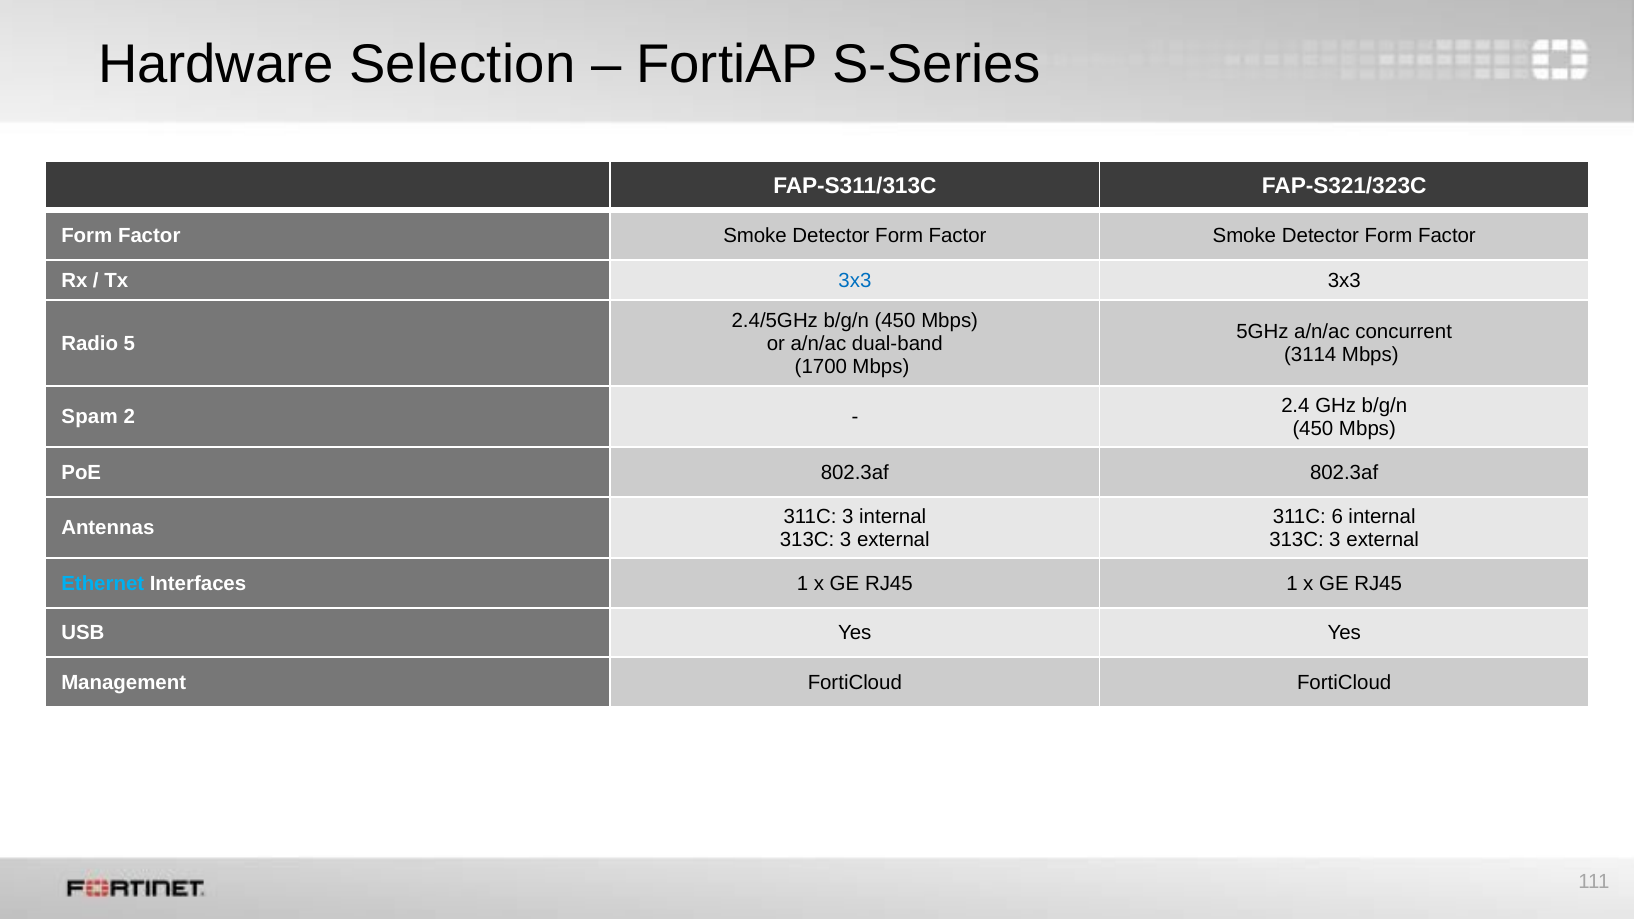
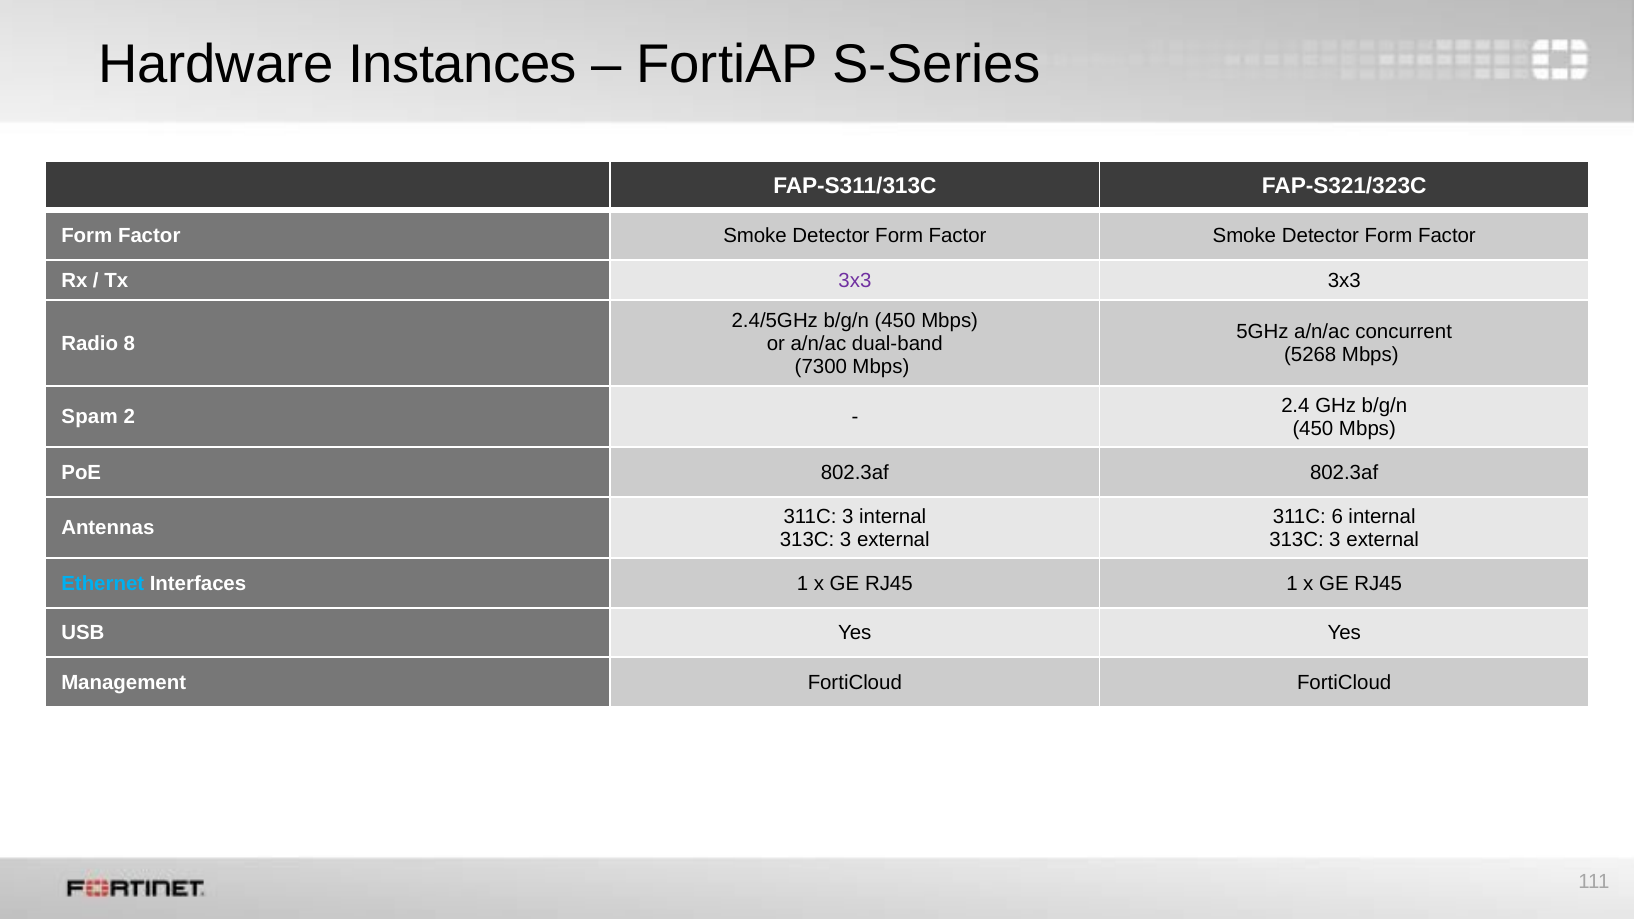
Selection: Selection -> Instances (463, 64)
3x3 colour: blue -> purple (855, 281)
5: 5 -> 8 (129, 343)
3114: 3114 -> 5268 (1310, 355)
1700: 1700 -> 7300 (821, 366)
